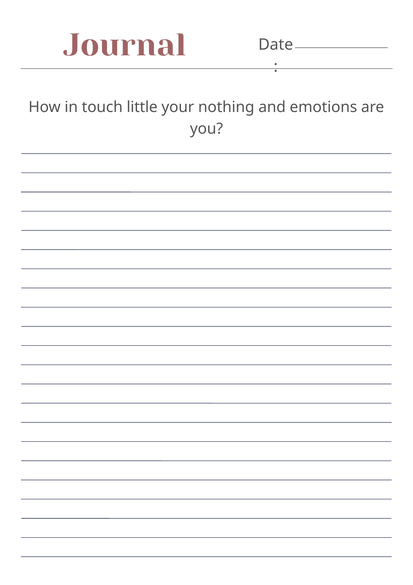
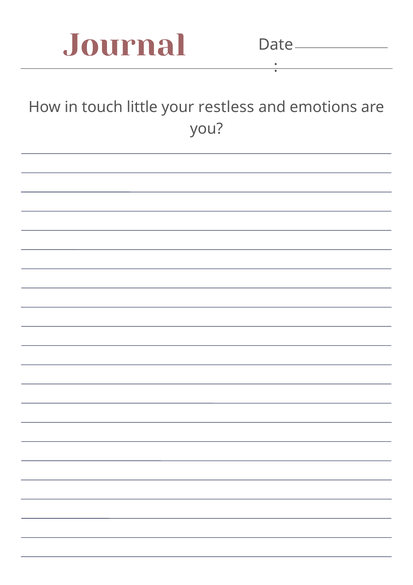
nothing: nothing -> restless (226, 107)
